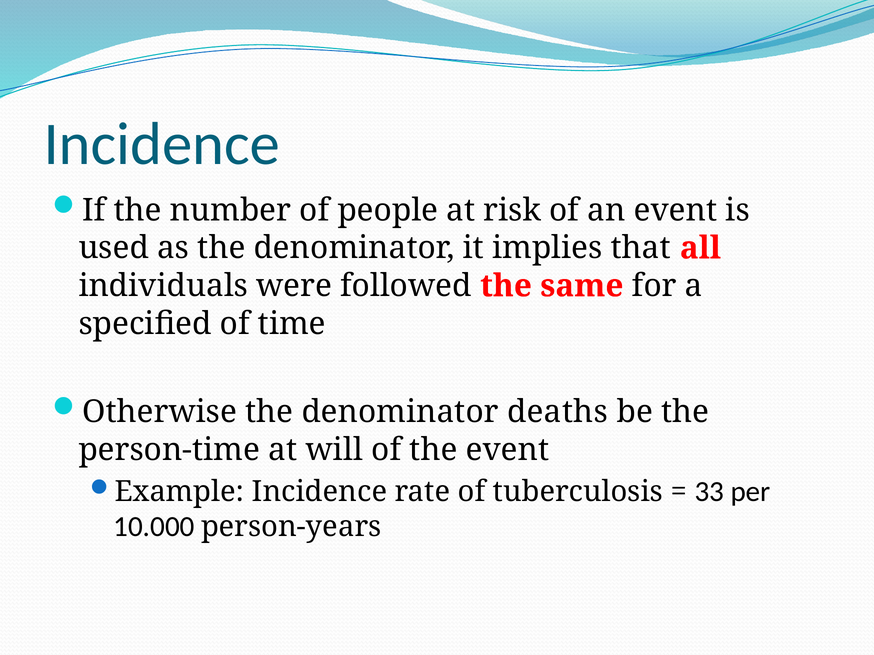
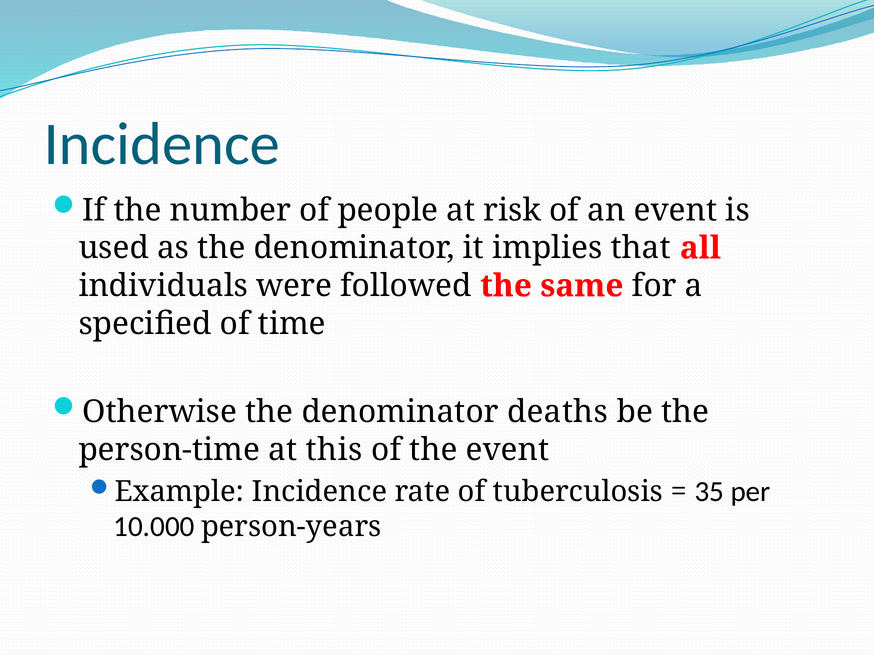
will: will -> this (334, 450)
33: 33 -> 35 (709, 492)
